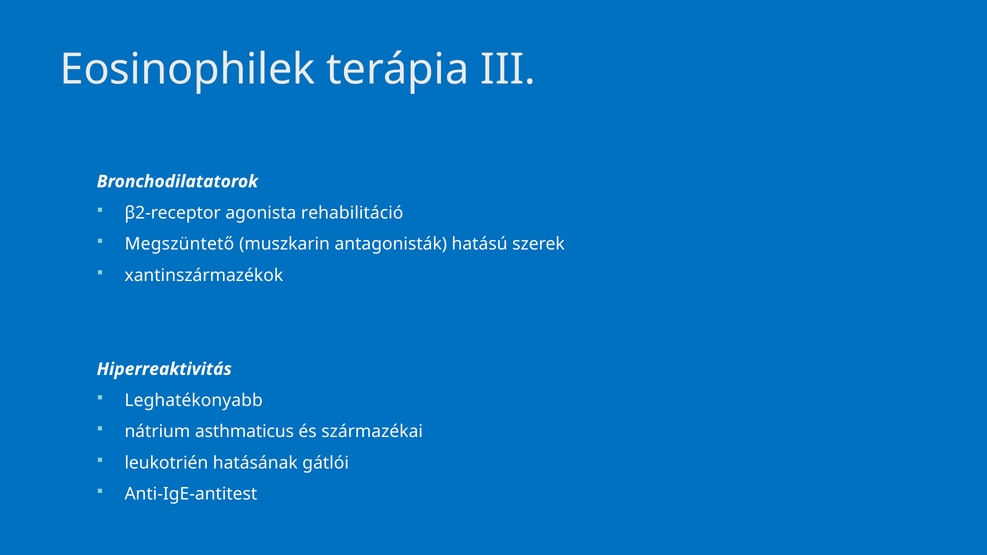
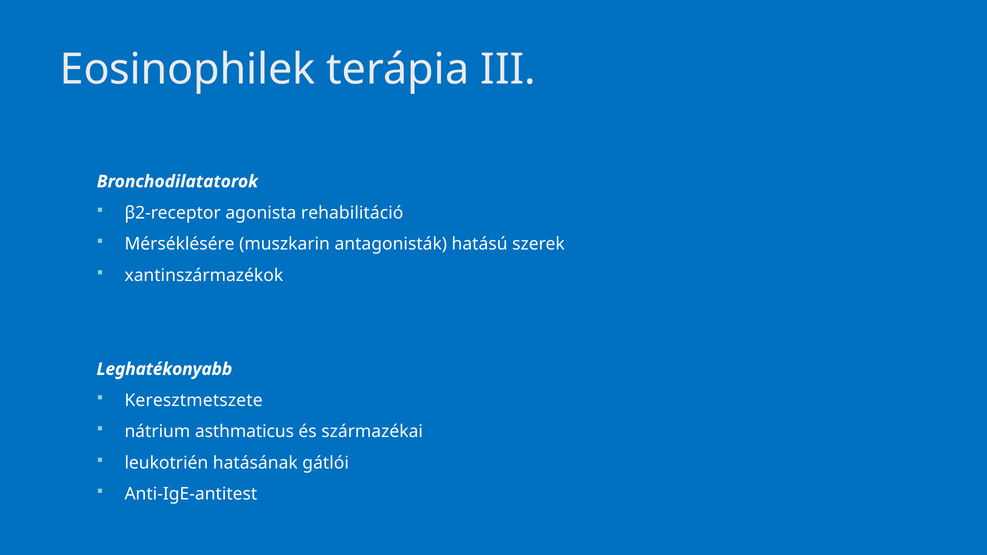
Megszüntető: Megszüntető -> Mérséklésére (180, 244)
Hiperreaktivitás: Hiperreaktivitás -> Leghatékonyabb (164, 369)
Leghatékonyabb: Leghatékonyabb -> Keresztmetszete (194, 401)
